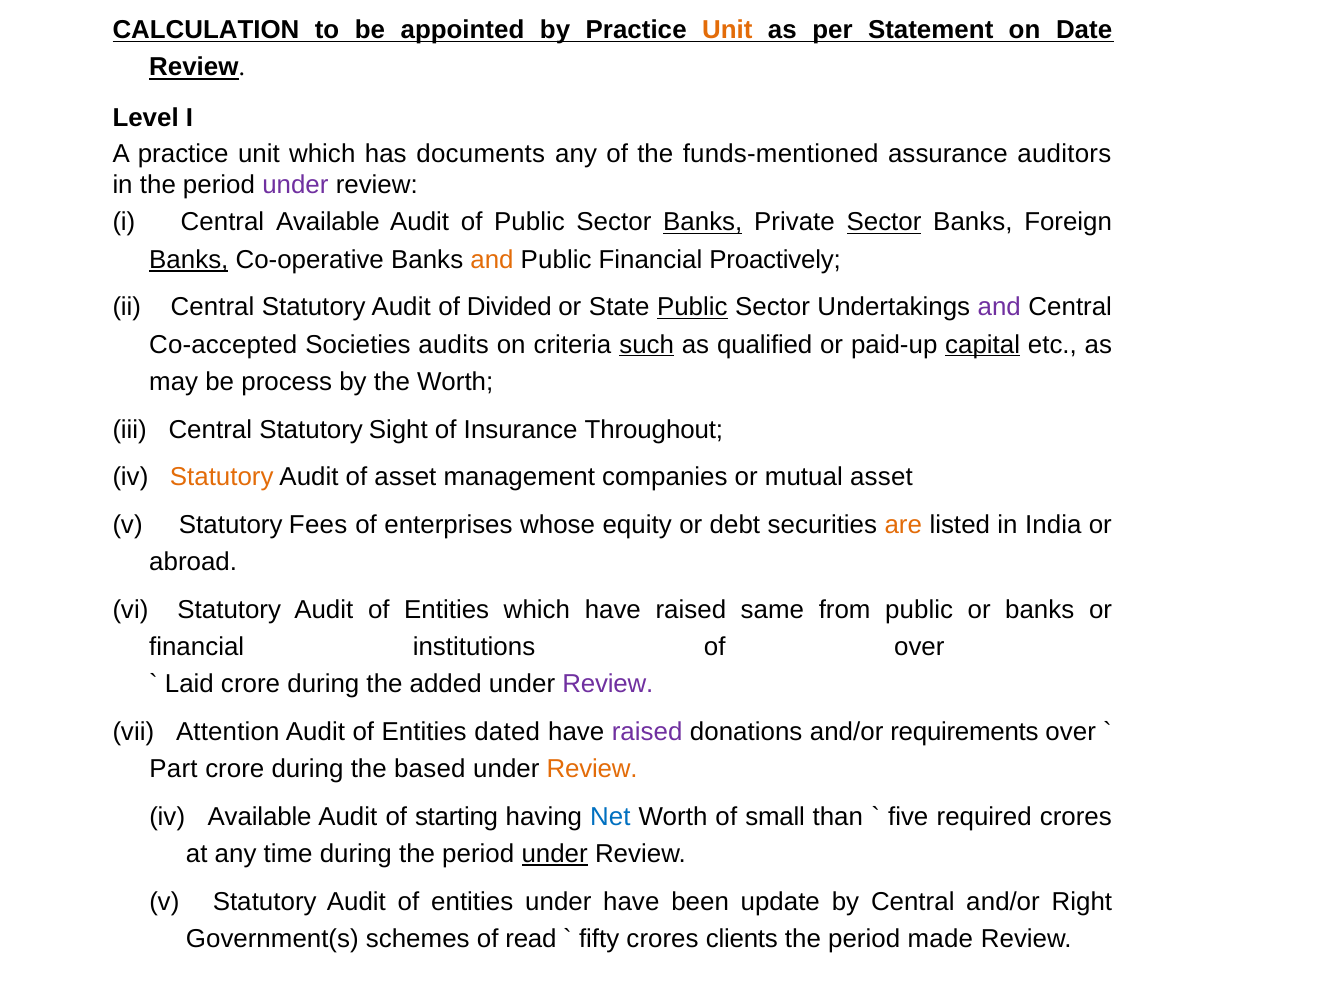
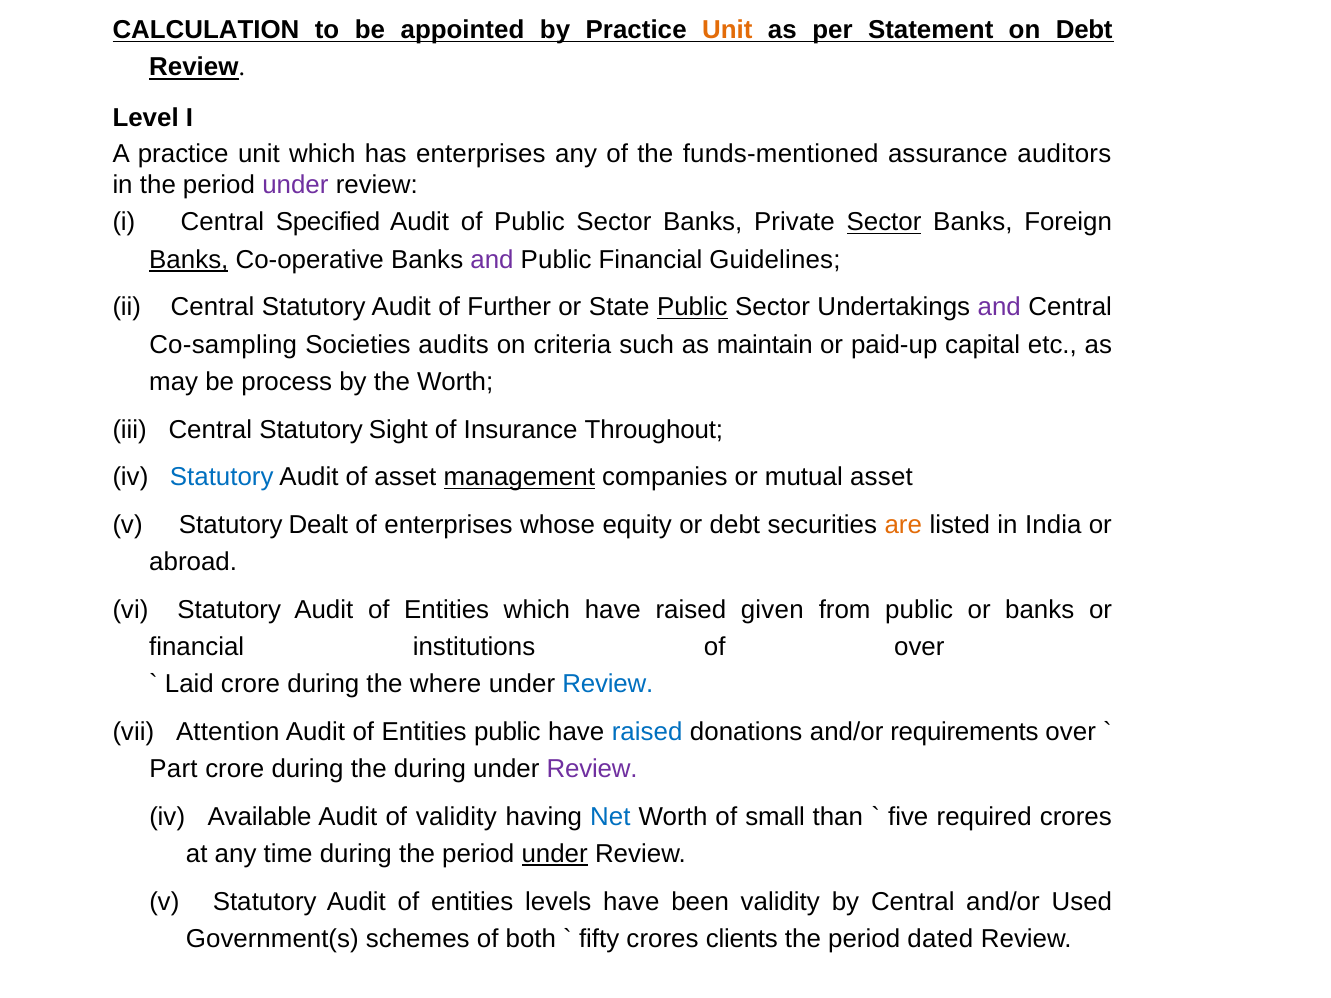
on Date: Date -> Debt (1084, 30)
has documents: documents -> enterprises (481, 154)
Central Available: Available -> Specified (328, 222)
Banks underline: present -> none (703, 222)
and colour: orange -> purple (492, 260)
Proactively: Proactively -> Guidelines (775, 260)
Divided: Divided -> Further (509, 307)
Co-accepted: Co-accepted -> Co-sampling (223, 345)
such underline: present -> none (647, 345)
qualified: qualified -> maintain (765, 345)
capital underline: present -> none (983, 345)
Statutory colour: orange -> blue (222, 477)
management underline: none -> present (519, 477)
Fees: Fees -> Dealt (318, 525)
same: same -> given (772, 610)
added: added -> where (446, 684)
Review colour: purple -> blue (608, 684)
Entities dated: dated -> public (507, 732)
raised colour: purple -> blue (647, 732)
the based: based -> during (430, 769)
Review colour: orange -> purple (592, 769)
of starting: starting -> validity (456, 817)
entities under: under -> levels (558, 902)
been update: update -> validity (780, 902)
Right: Right -> Used (1082, 902)
read: read -> both (531, 939)
made: made -> dated (940, 939)
